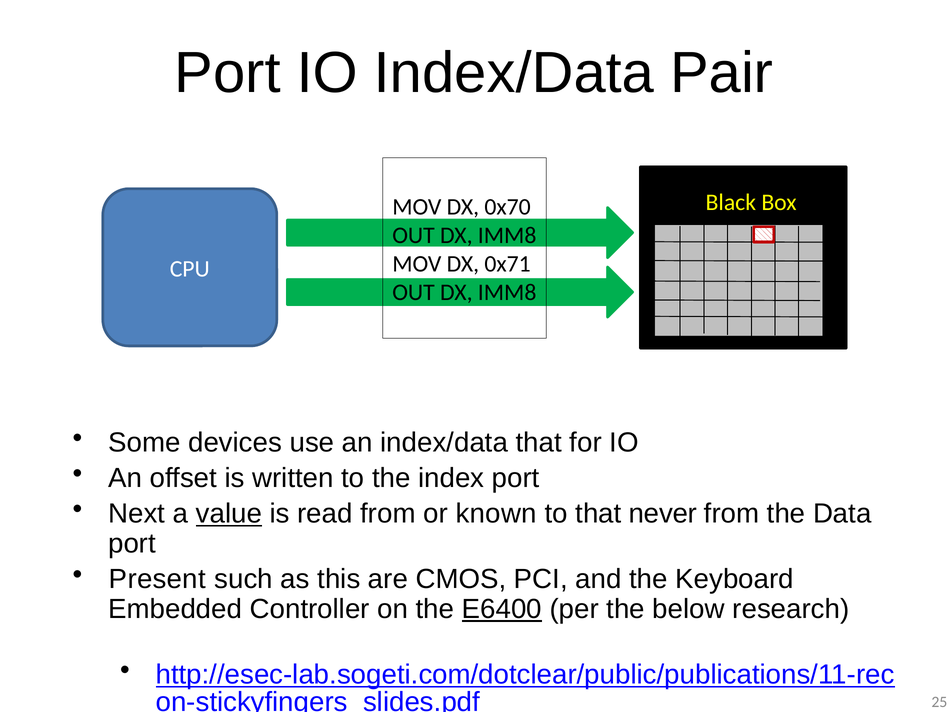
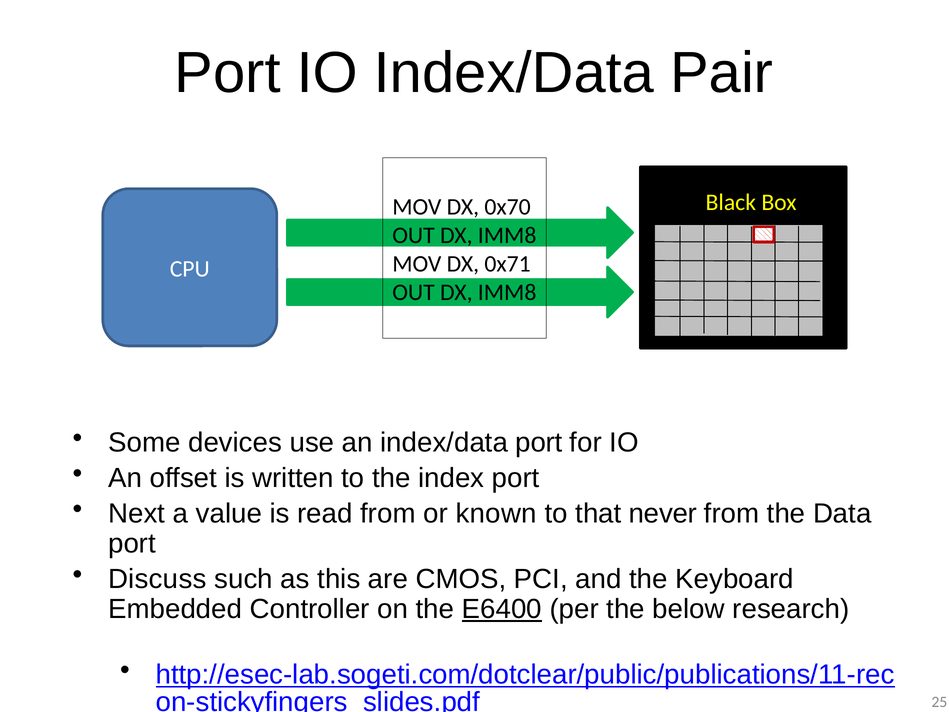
index/data that: that -> port (539, 442)
value underline: present -> none (229, 514)
Present: Present -> Discuss (157, 579)
